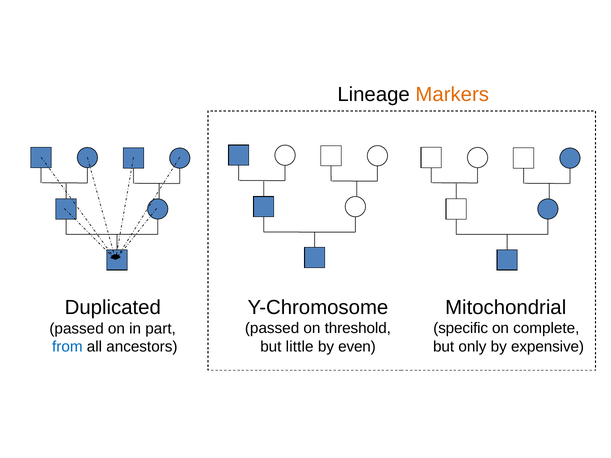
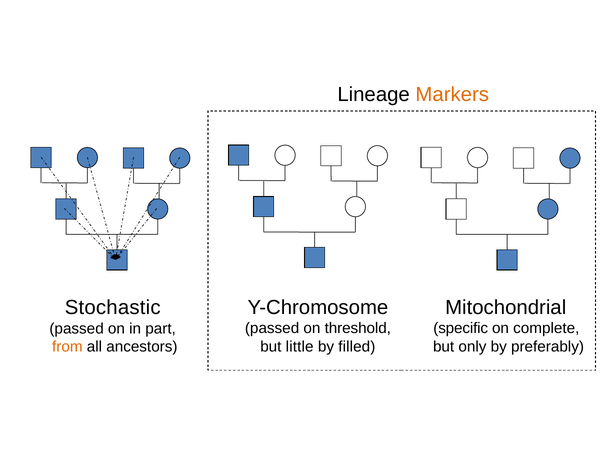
Duplicated: Duplicated -> Stochastic (113, 308)
even: even -> filled (357, 347)
expensive: expensive -> preferably (548, 347)
from colour: blue -> orange (67, 347)
